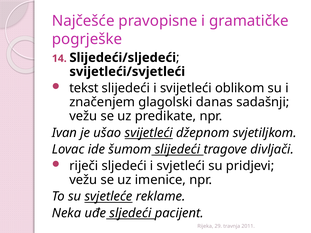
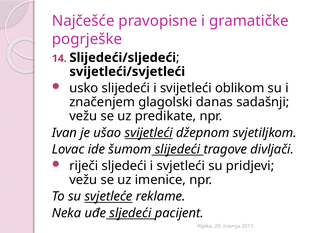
tekst: tekst -> usko (84, 88)
